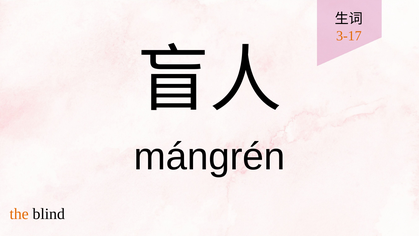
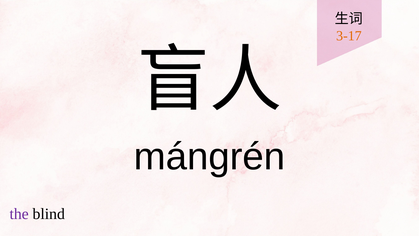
the colour: orange -> purple (19, 214)
